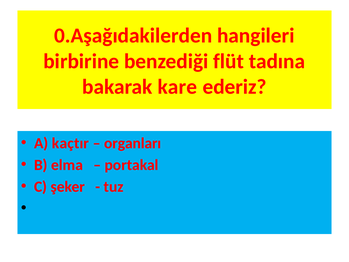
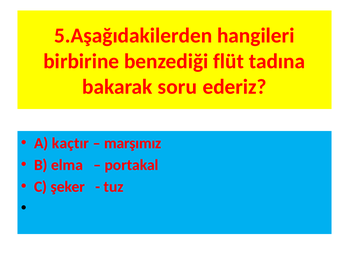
0.Aşağıdakilerden: 0.Aşağıdakilerden -> 5.Aşağıdakilerden (133, 36)
kare: kare -> soru (177, 87)
organları: organları -> marşımız (133, 143)
